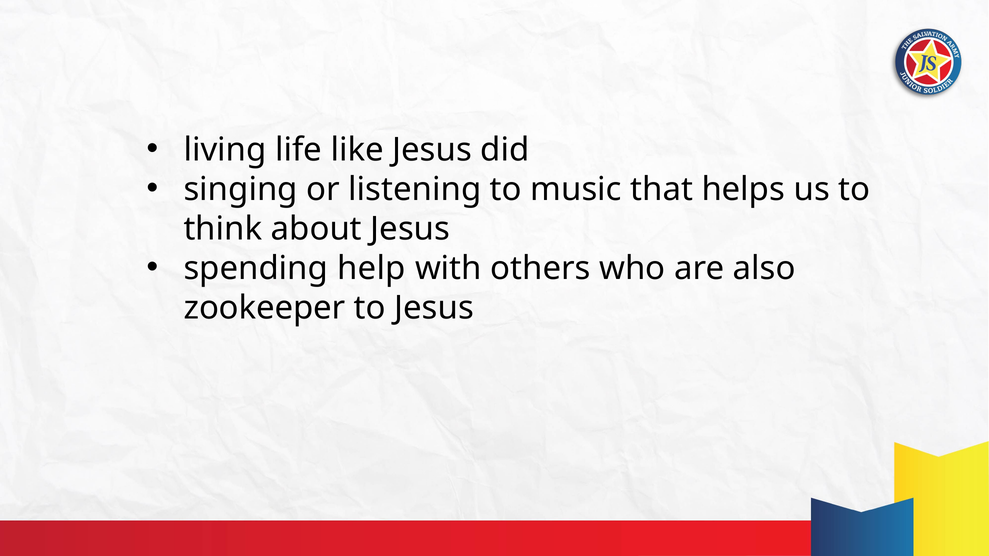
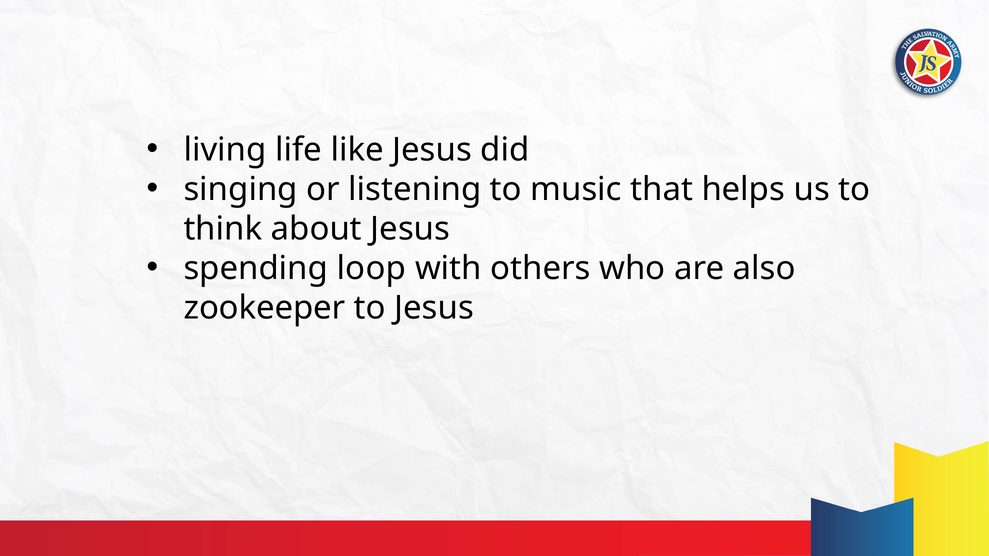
help: help -> loop (371, 268)
